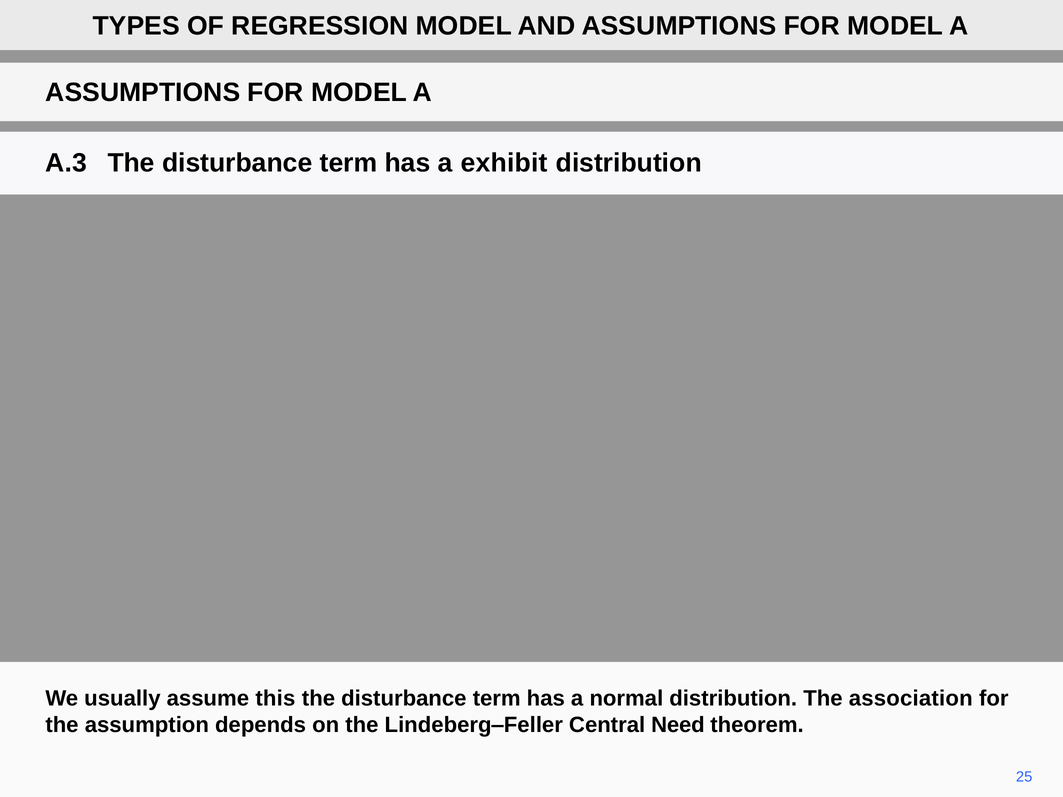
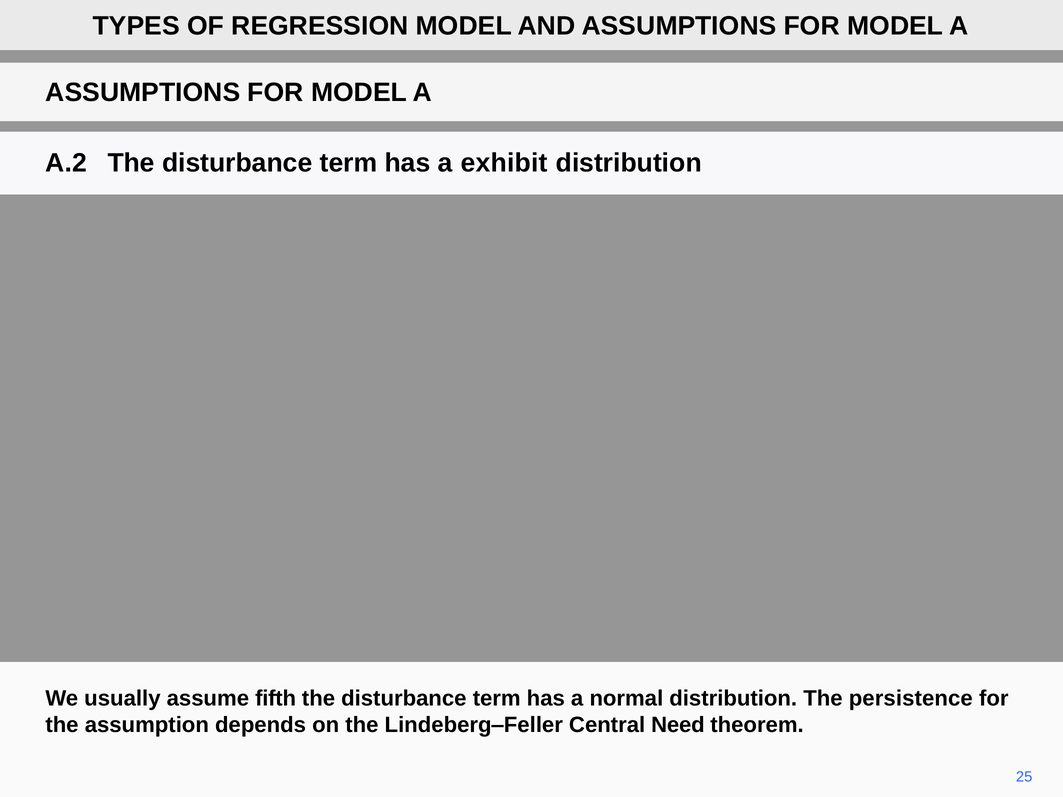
A.3: A.3 -> A.2 (66, 163)
this: this -> fifth (276, 698)
association: association -> persistence (911, 698)
